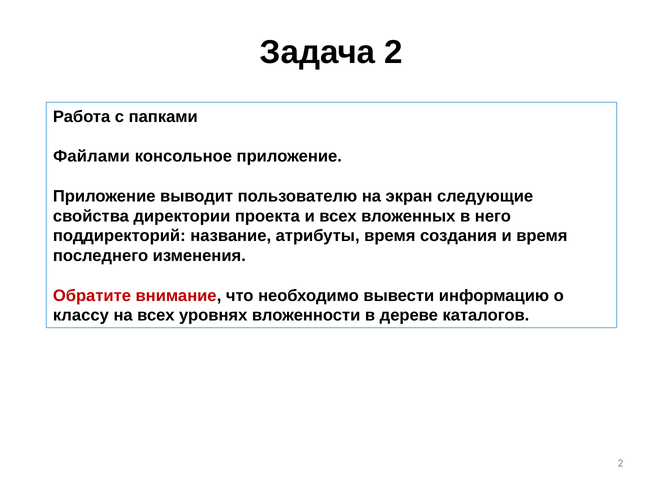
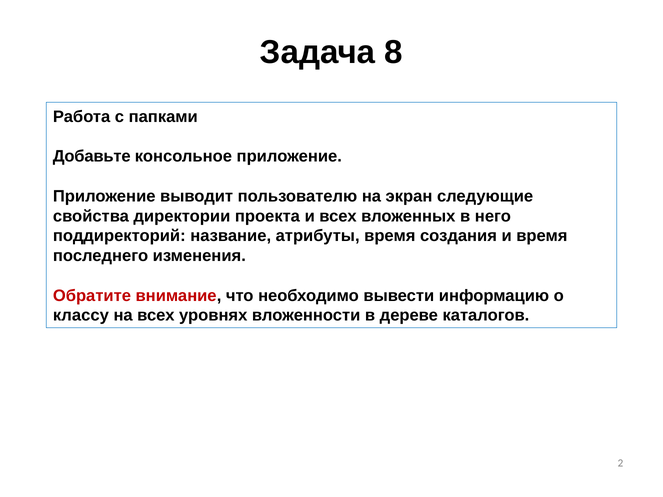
Задача 2: 2 -> 8 (394, 52)
Файлами: Файлами -> Добавьте (92, 157)
